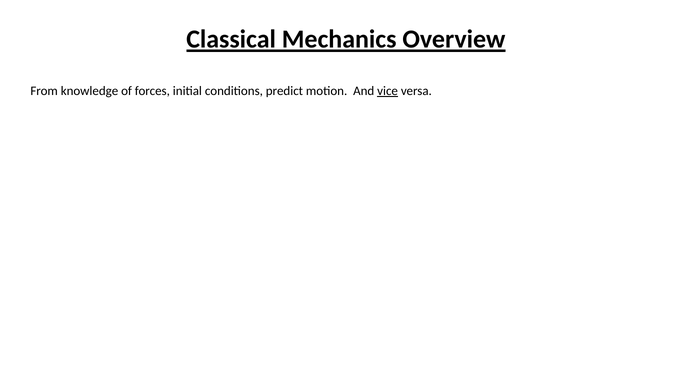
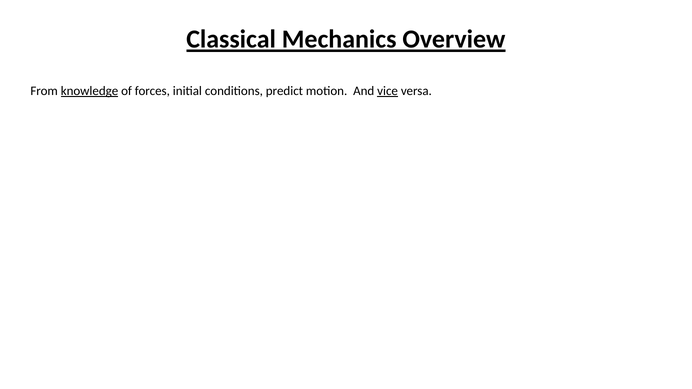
knowledge underline: none -> present (89, 91)
